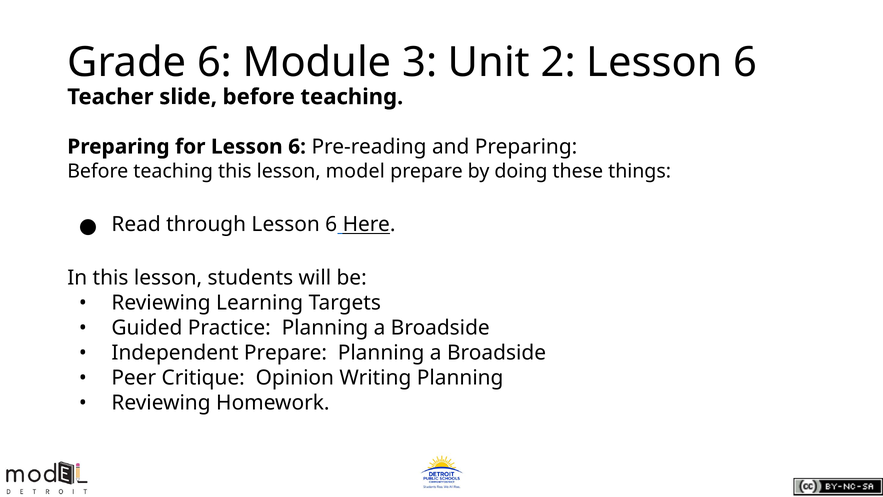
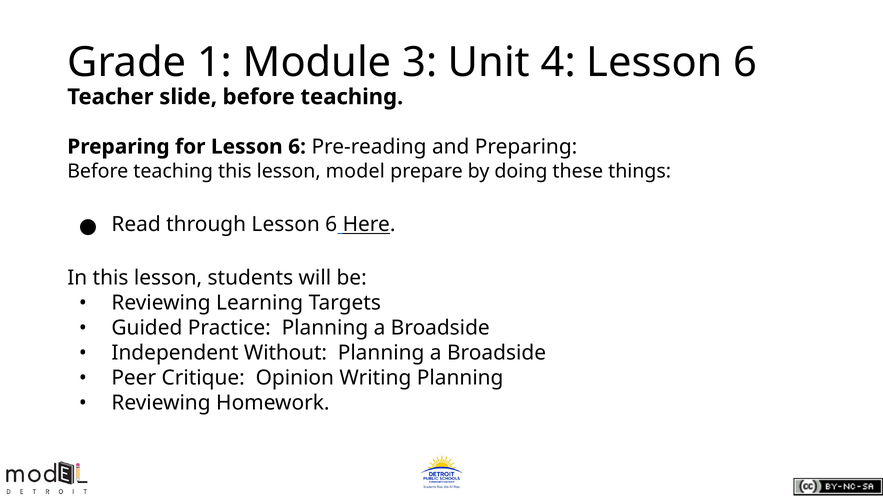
Grade 6: 6 -> 1 (215, 62)
2: 2 -> 4 (558, 62)
Independent Prepare: Prepare -> Without (285, 353)
